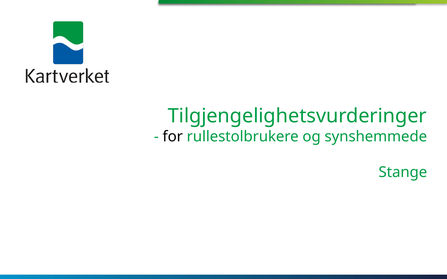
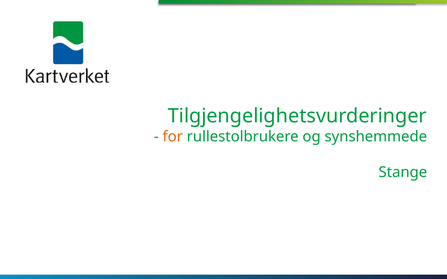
for colour: black -> orange (173, 137)
